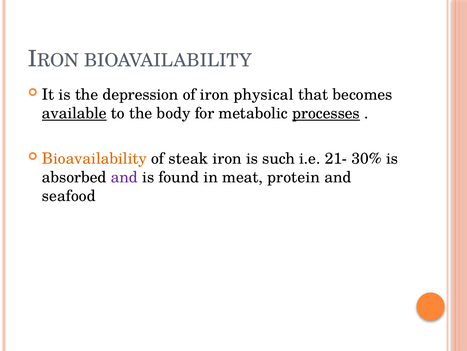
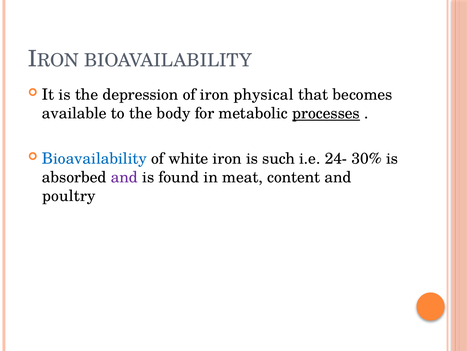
available underline: present -> none (74, 113)
Bioavailability colour: orange -> blue (94, 158)
steak: steak -> white (188, 158)
21-: 21- -> 24- (336, 158)
protein: protein -> content (294, 177)
seafood: seafood -> poultry (69, 196)
